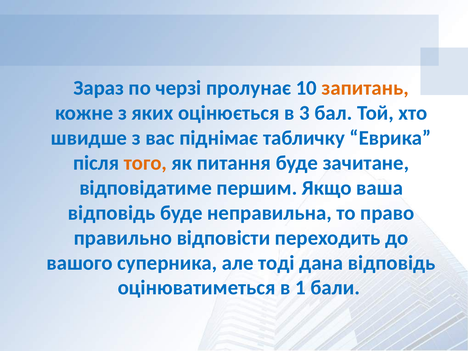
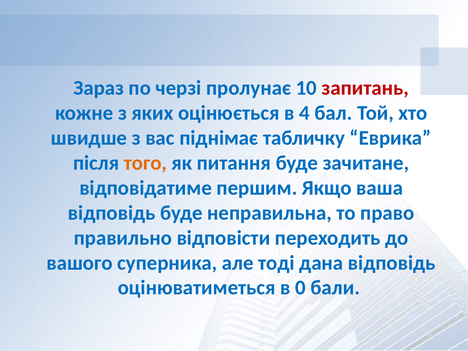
запитань colour: orange -> red (365, 88)
3: 3 -> 4 (305, 113)
1: 1 -> 0 (301, 288)
